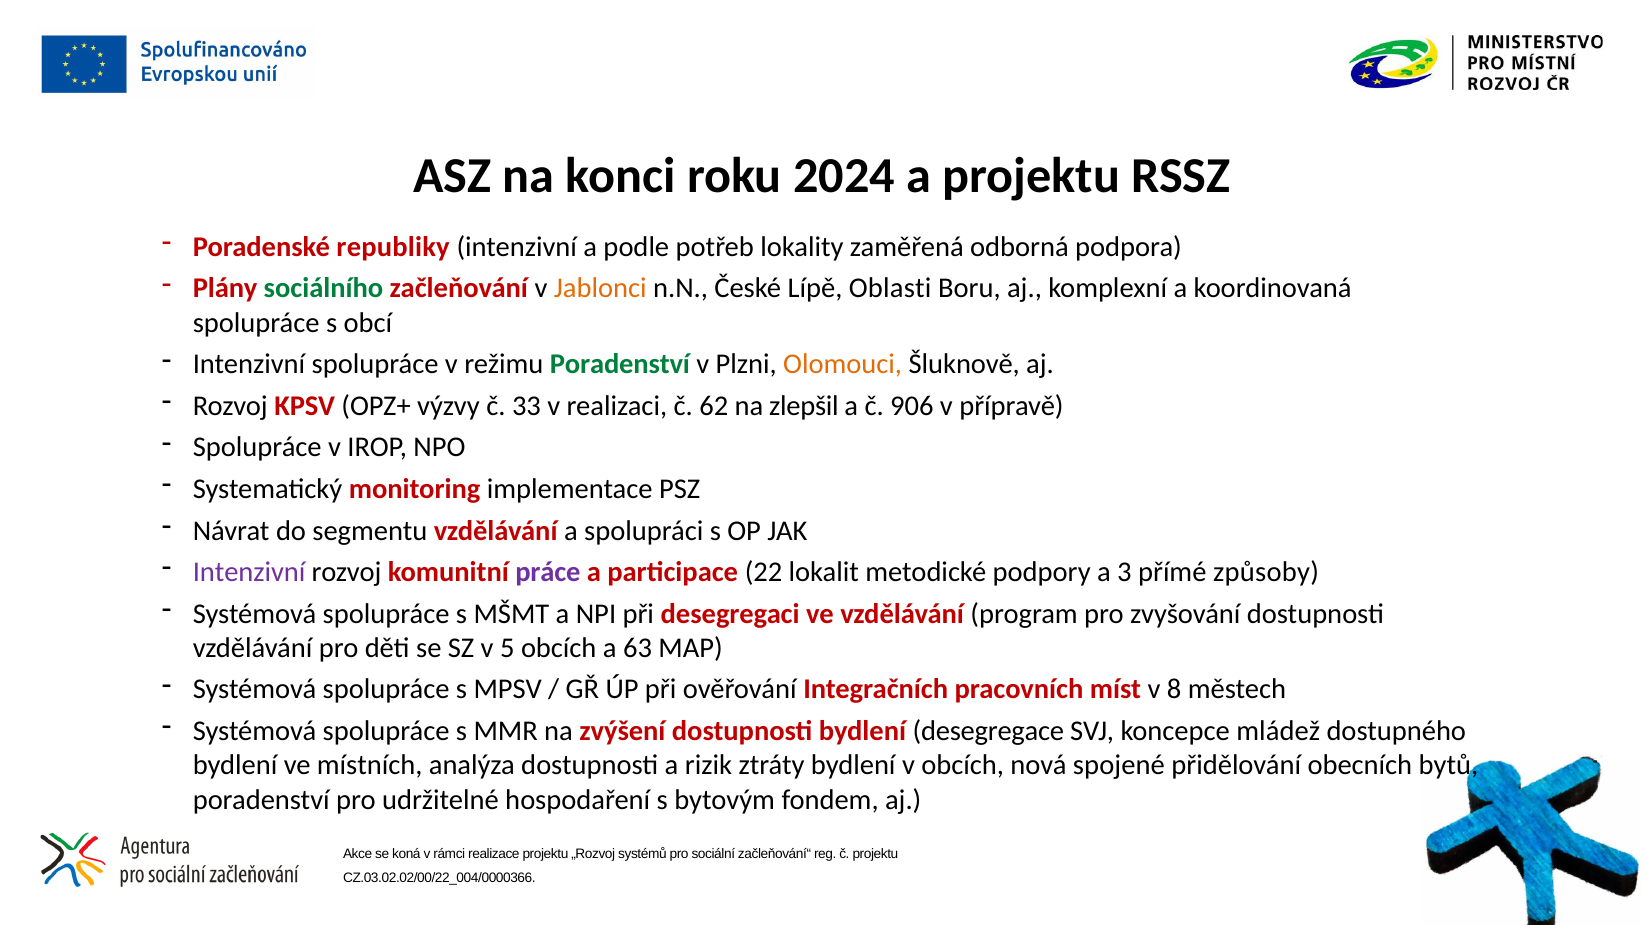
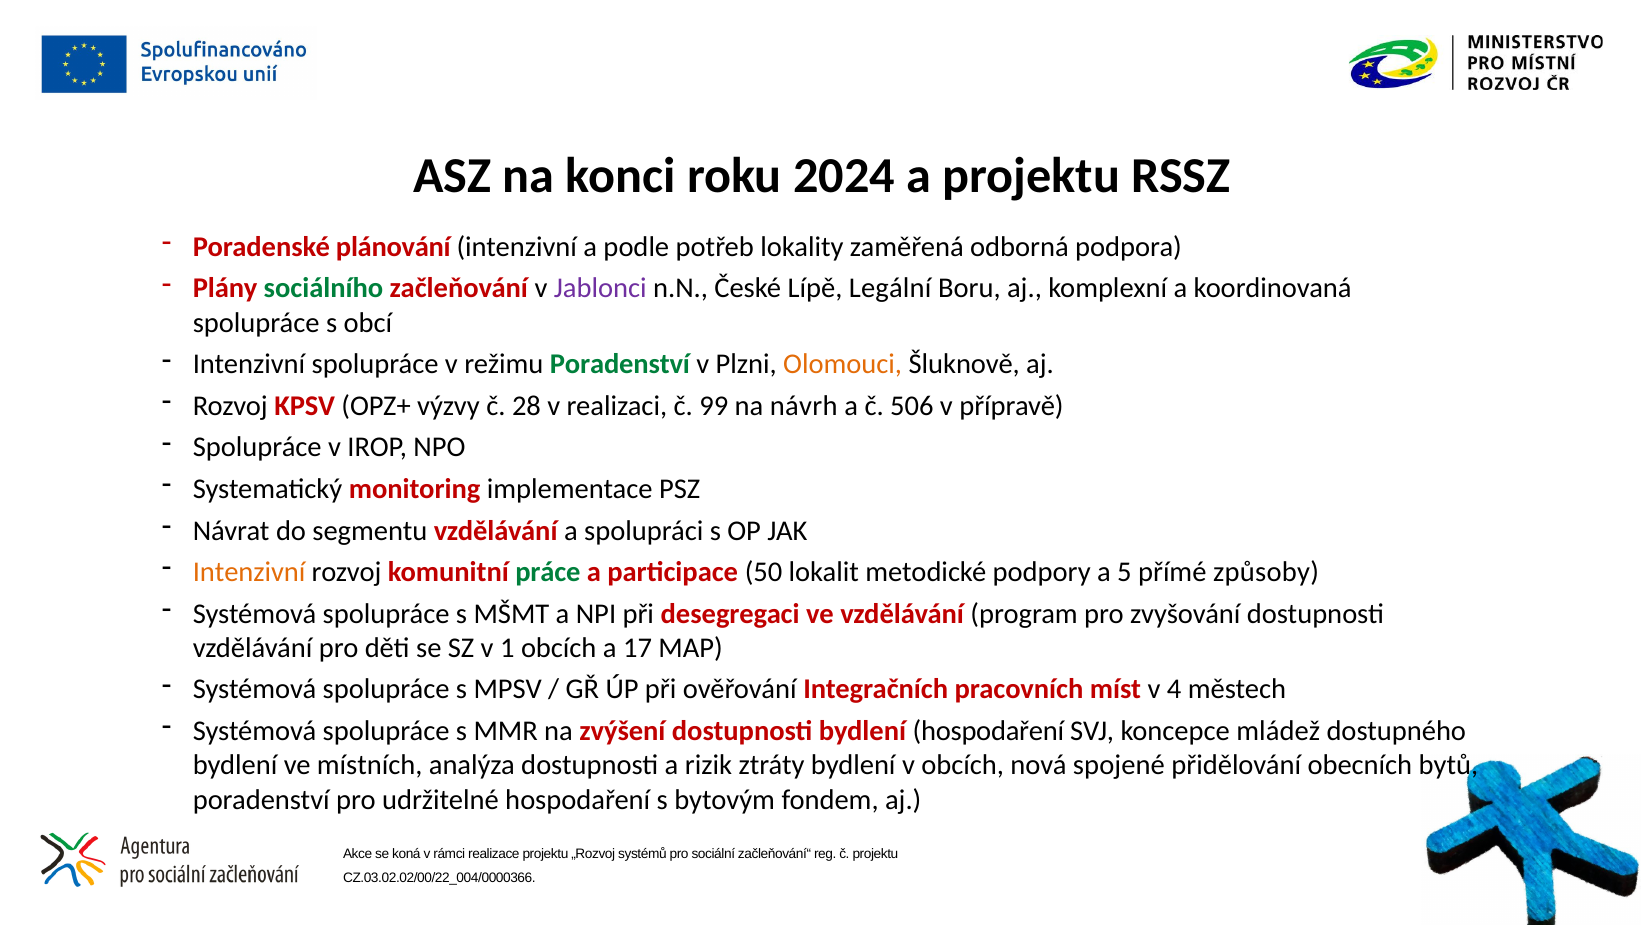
republiky: republiky -> plánování (393, 247)
Jablonci colour: orange -> purple (600, 289)
Oblasti: Oblasti -> Legální (890, 289)
33: 33 -> 28 (526, 406)
62: 62 -> 99 (714, 406)
zlepšil: zlepšil -> návrh (804, 406)
906: 906 -> 506 (912, 406)
Intenzivní colour: purple -> orange (249, 572)
práce colour: purple -> green (548, 572)
22: 22 -> 50 (764, 572)
3: 3 -> 5 (1124, 572)
5: 5 -> 1 (507, 648)
63: 63 -> 17 (638, 648)
8: 8 -> 4 (1174, 690)
bydlení desegregace: desegregace -> hospodaření (988, 731)
